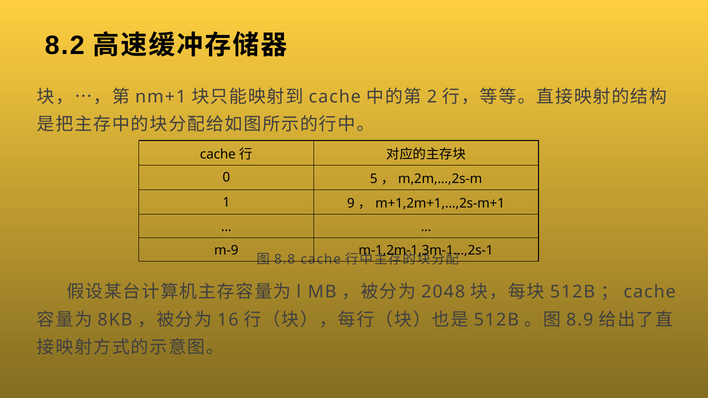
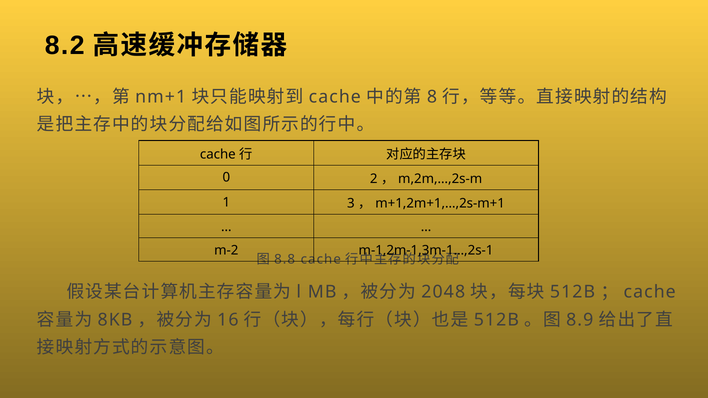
2: 2 -> 8 (432, 97)
5: 5 -> 2 (374, 179)
9: 9 -> 3 (351, 204)
m-9: m-9 -> m-2 (226, 250)
